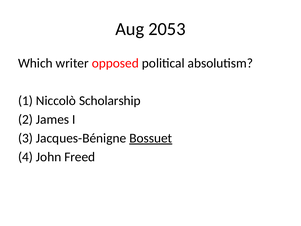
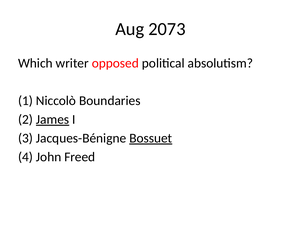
2053: 2053 -> 2073 (167, 29)
Scholarship: Scholarship -> Boundaries (110, 101)
James underline: none -> present (53, 119)
